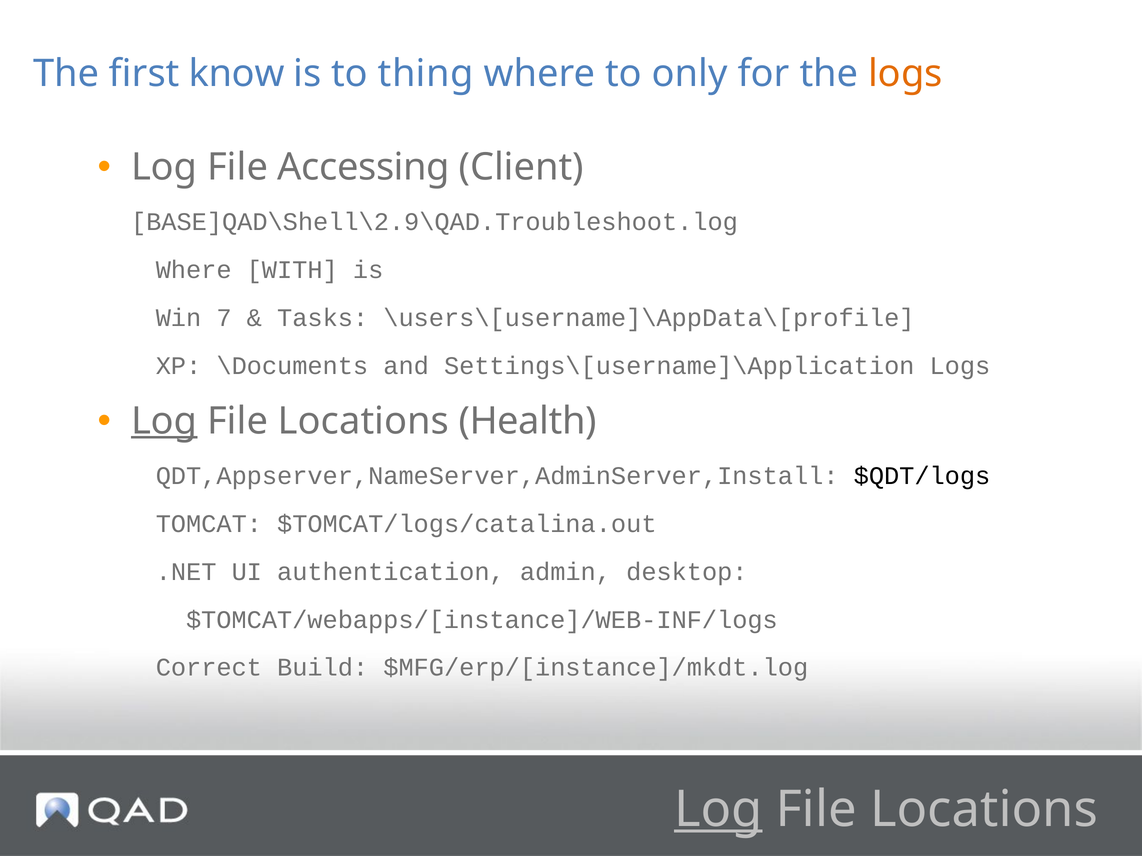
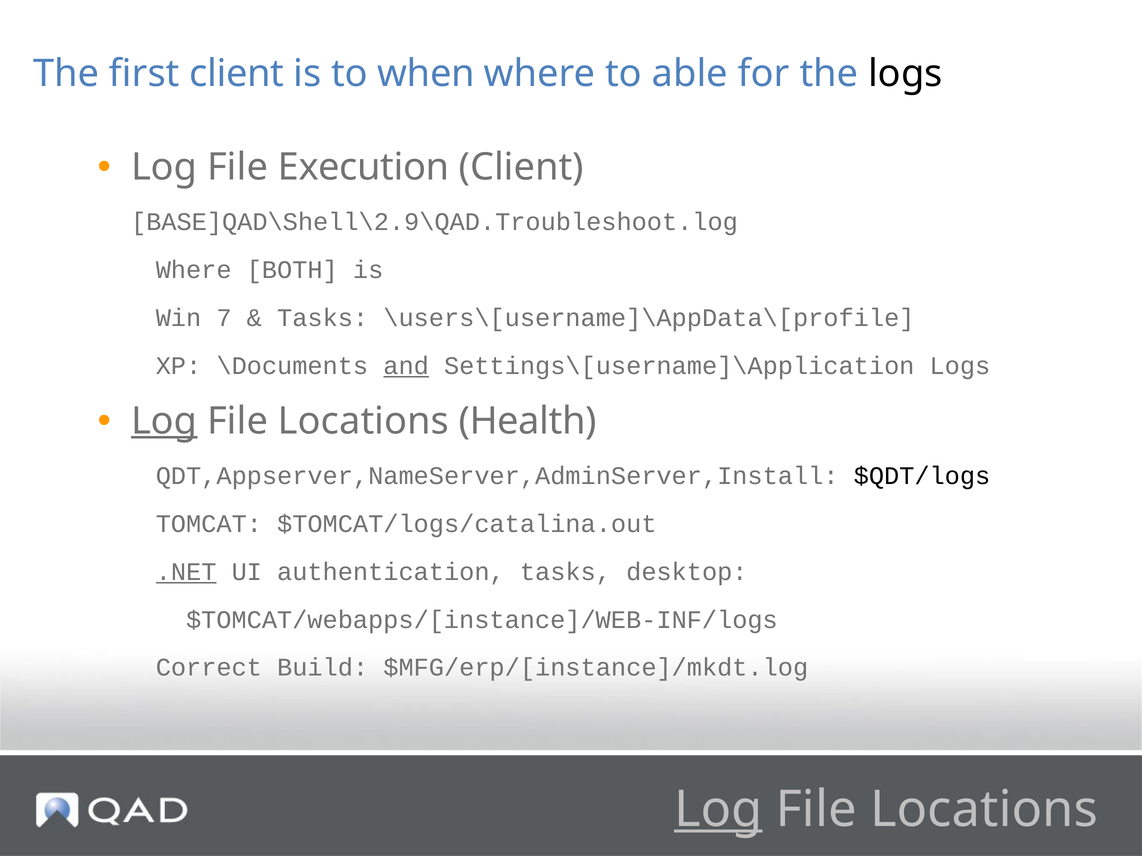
first know: know -> client (237, 74)
thing: thing -> when (426, 74)
only: only -> able (690, 74)
logs colour: orange -> black (905, 74)
Accessing: Accessing -> Execution (364, 167)
WITH: WITH -> BOTH (292, 270)
and underline: none -> present (406, 366)
.NET underline: none -> present (186, 572)
authentication admin: admin -> tasks (565, 572)
